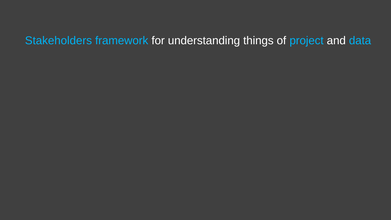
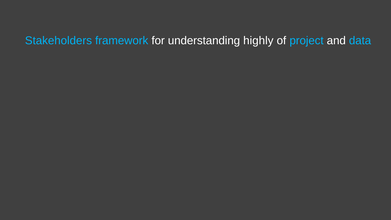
things: things -> highly (258, 41)
